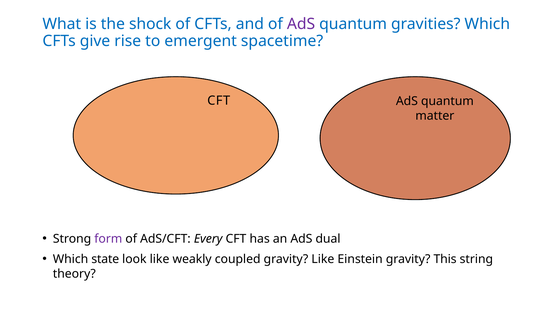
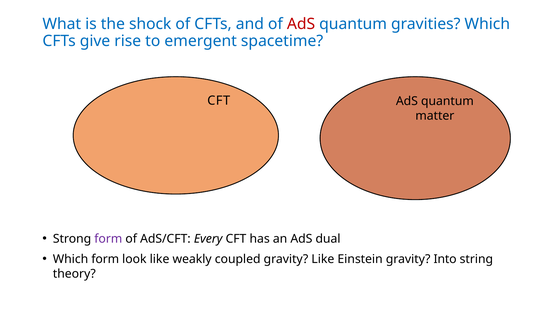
AdS colour: purple -> red (301, 24)
Which state: state -> form (105, 260)
This: This -> Into (445, 260)
